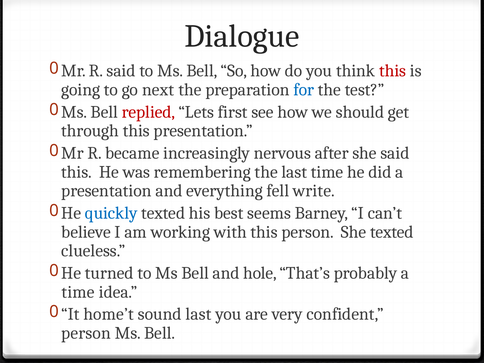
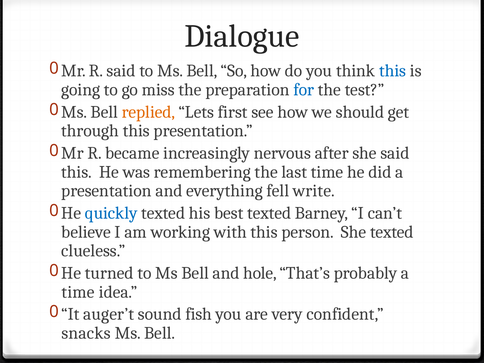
this colour: red -> blue (393, 71)
next: next -> miss (158, 90)
replied colour: red -> orange (148, 112)
best seems: seems -> texted (269, 213)
home’t: home’t -> auger’t (109, 314)
sound last: last -> fish (199, 314)
person: person -> snacks (86, 333)
